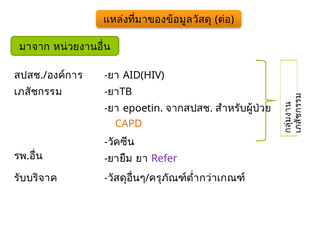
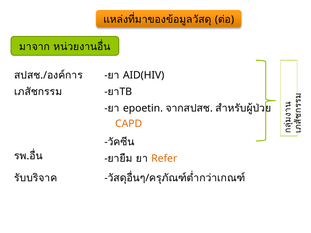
Refer colour: purple -> orange (164, 159)
